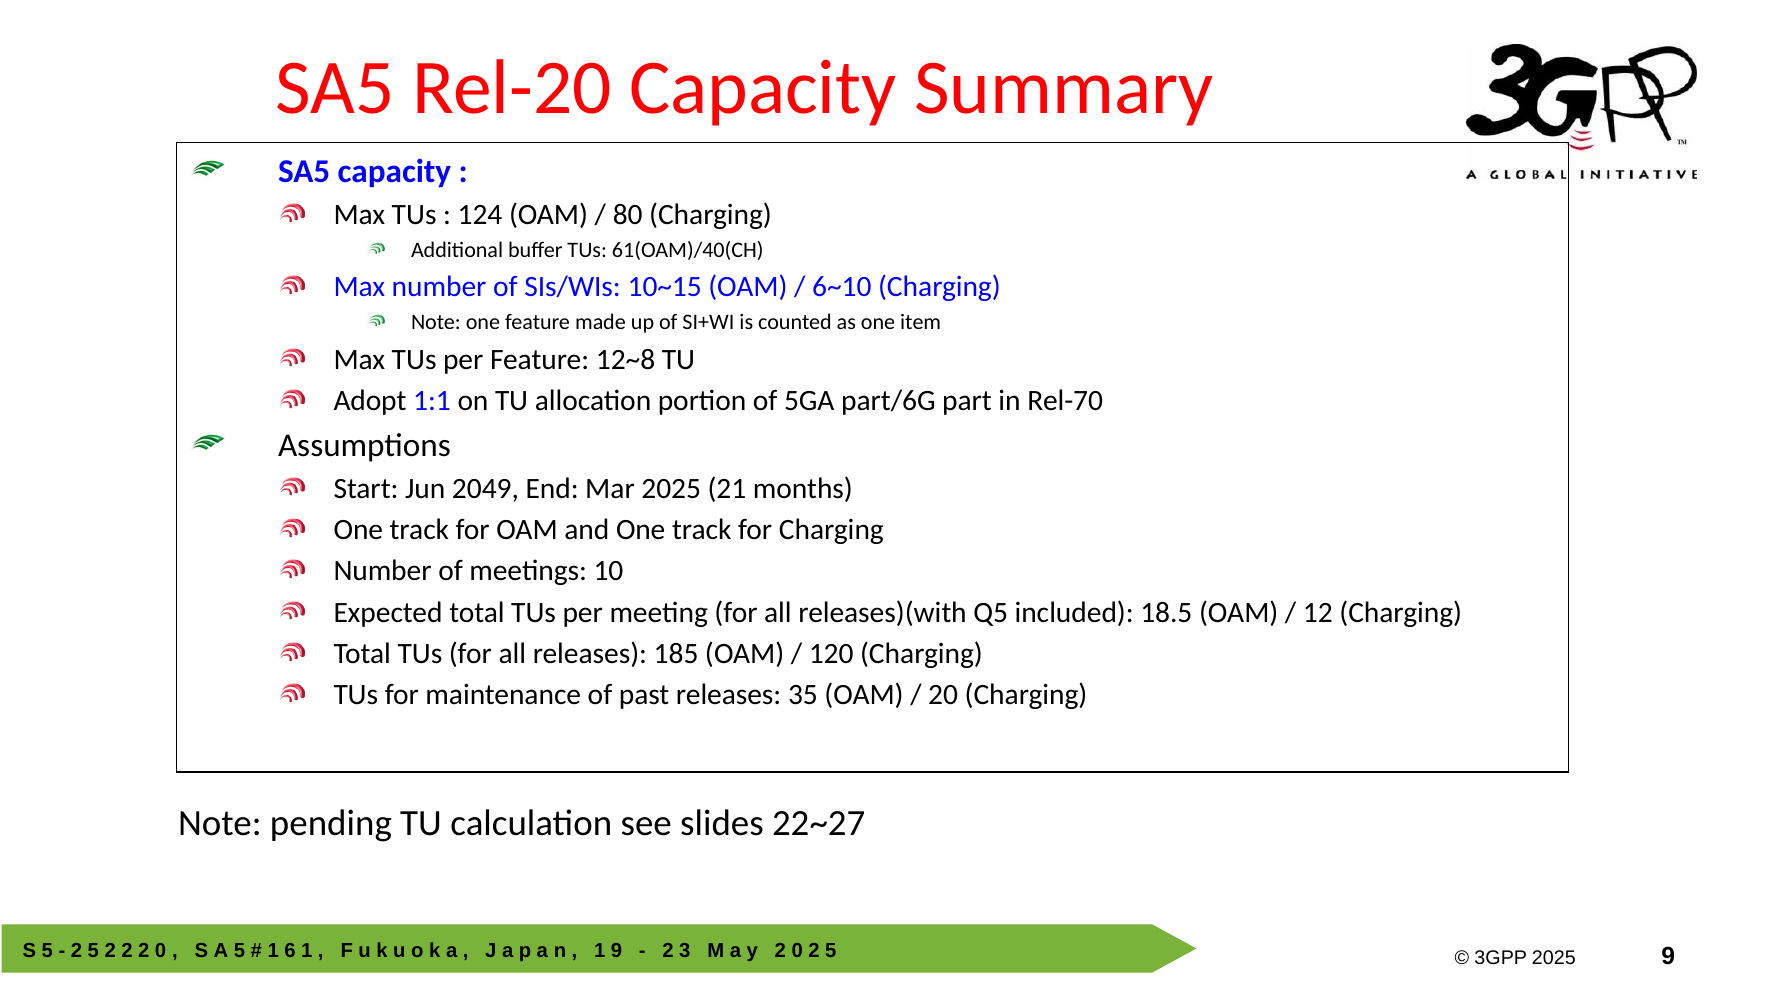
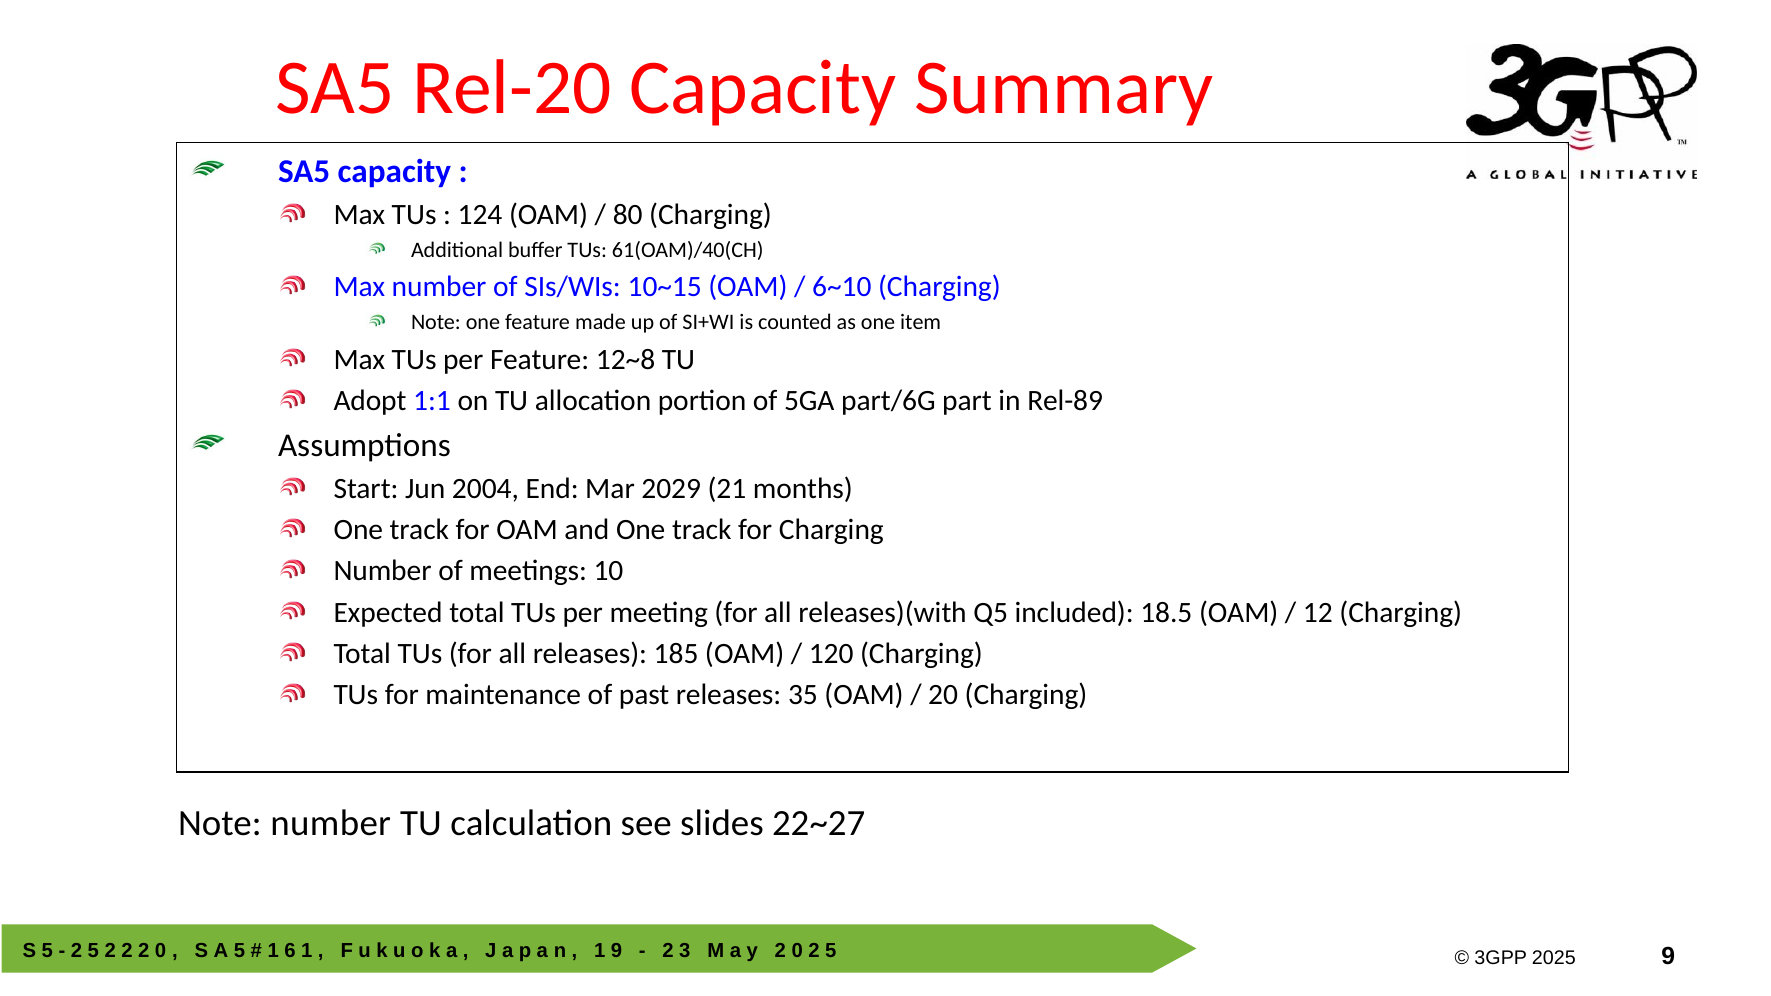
Rel-70: Rel-70 -> Rel-89 (1065, 401)
2049: 2049 -> 2004 (485, 489)
Mar 2025: 2025 -> 2029 (671, 489)
Note pending: pending -> number (331, 823)
